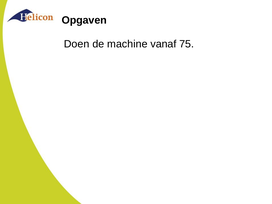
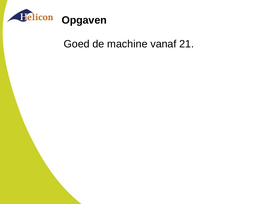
Doen: Doen -> Goed (77, 44)
75: 75 -> 21 (187, 44)
